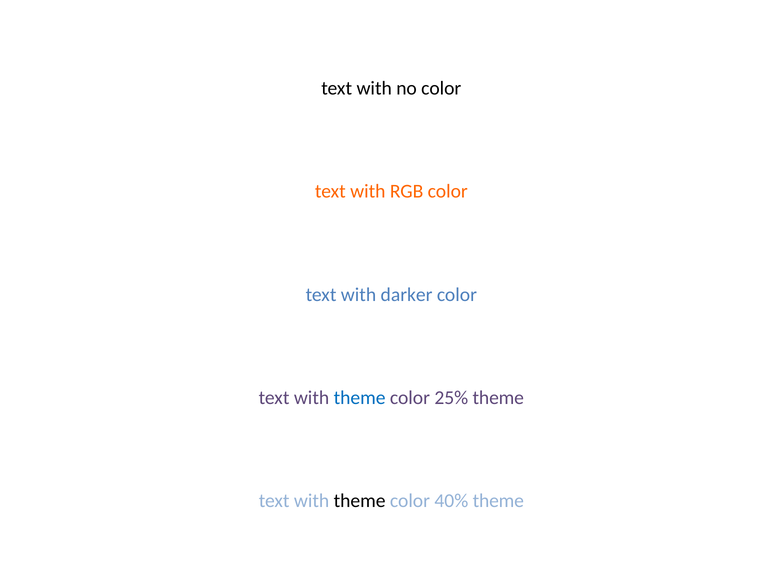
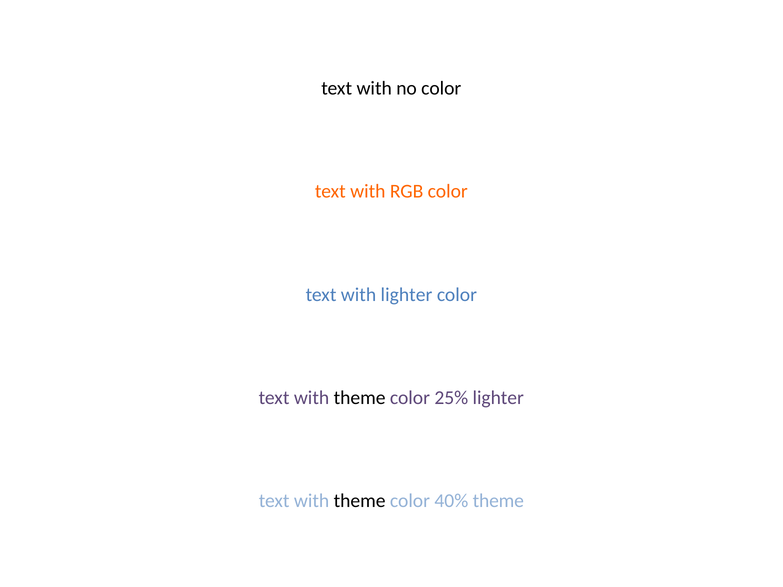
with darker: darker -> lighter (407, 295)
theme colour: blue -> black (360, 398)
25% theme: theme -> lighter (498, 398)
